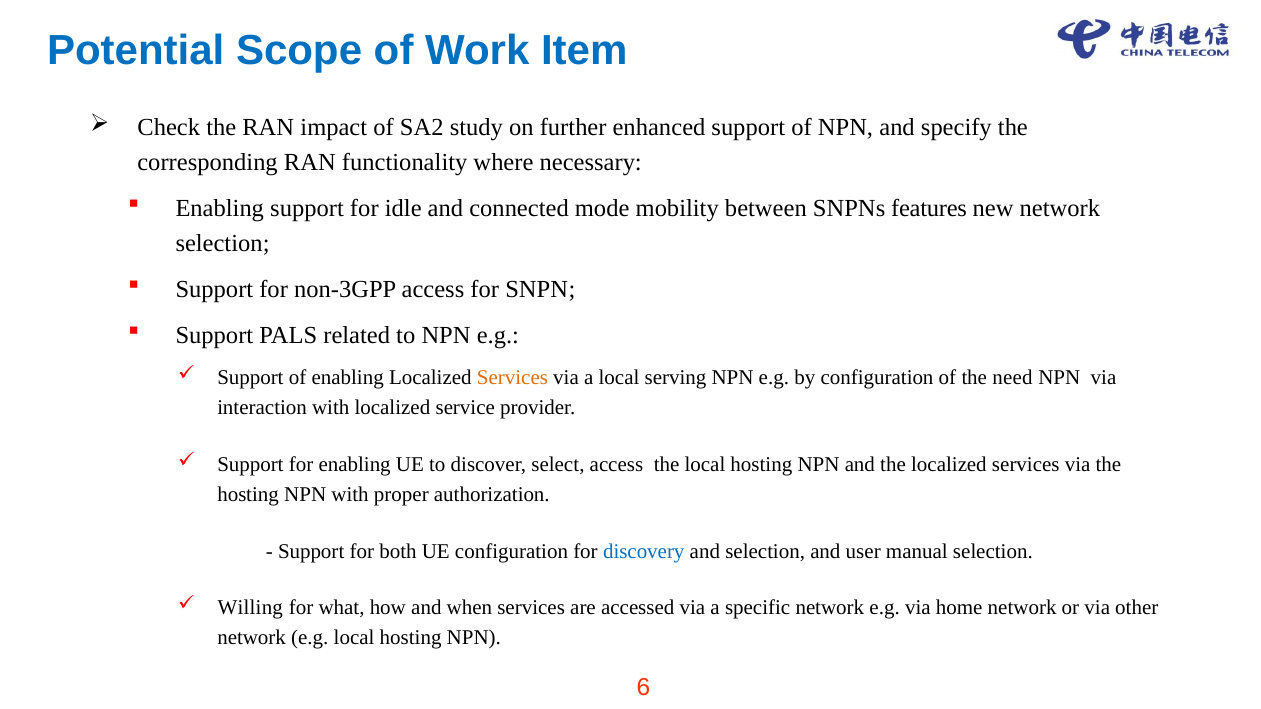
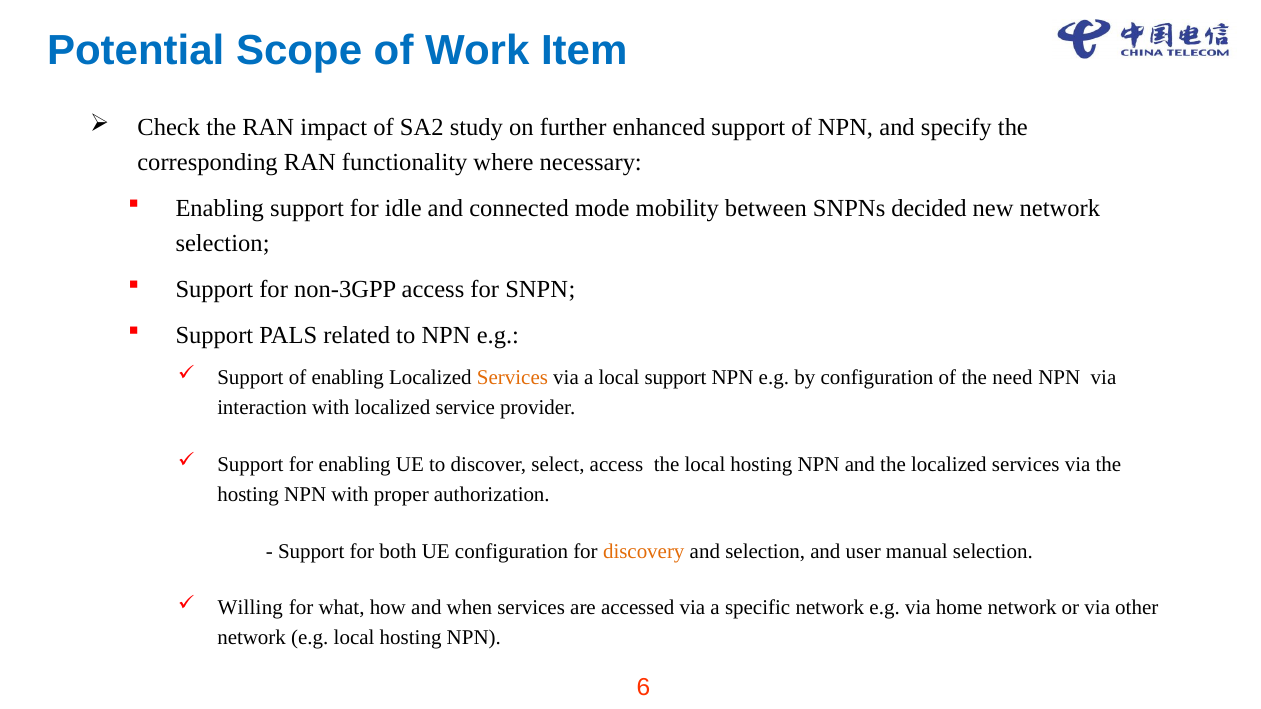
features: features -> decided (929, 208)
local serving: serving -> support (676, 378)
discovery colour: blue -> orange (644, 552)
